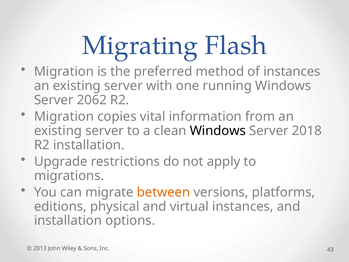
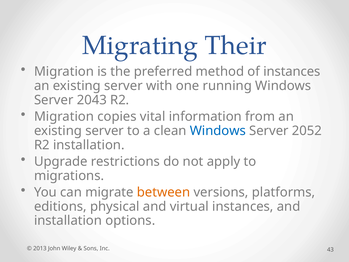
Flash: Flash -> Their (236, 45)
2062: 2062 -> 2043 (92, 100)
Windows colour: black -> blue (218, 131)
2018: 2018 -> 2052 (307, 131)
